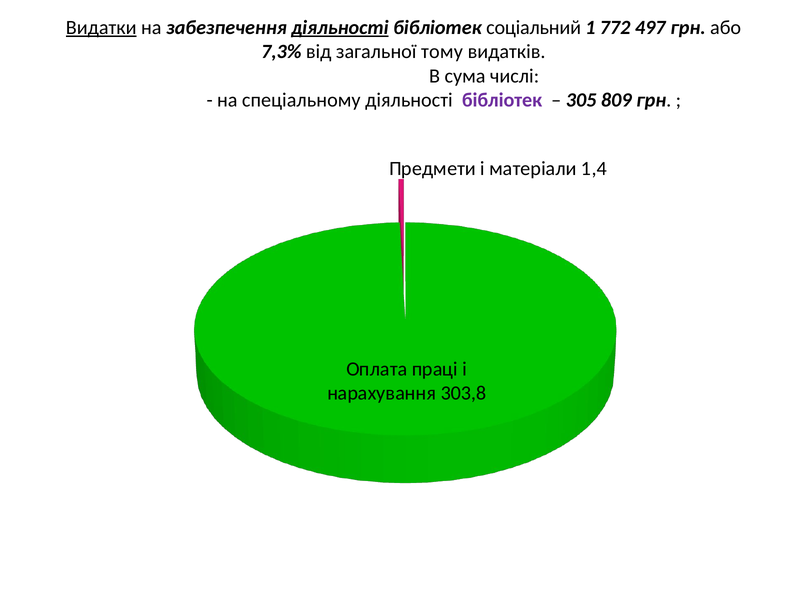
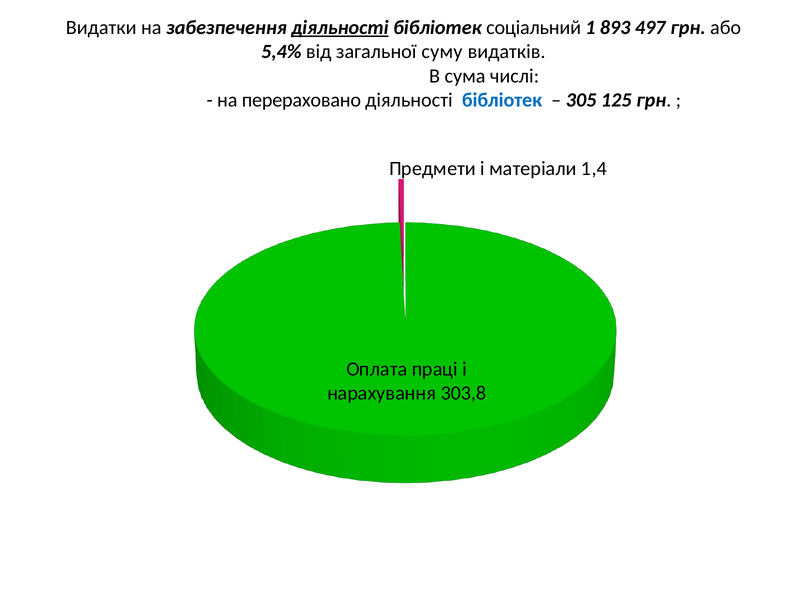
Видатки underline: present -> none (101, 28)
772: 772 -> 893 (615, 28)
7,3%: 7,3% -> 5,4% (281, 52)
тому: тому -> суму (442, 52)
спеціальному: спеціальному -> перераховано (301, 100)
бібліотек colour: purple -> blue (502, 100)
809: 809 -> 125 (616, 100)
